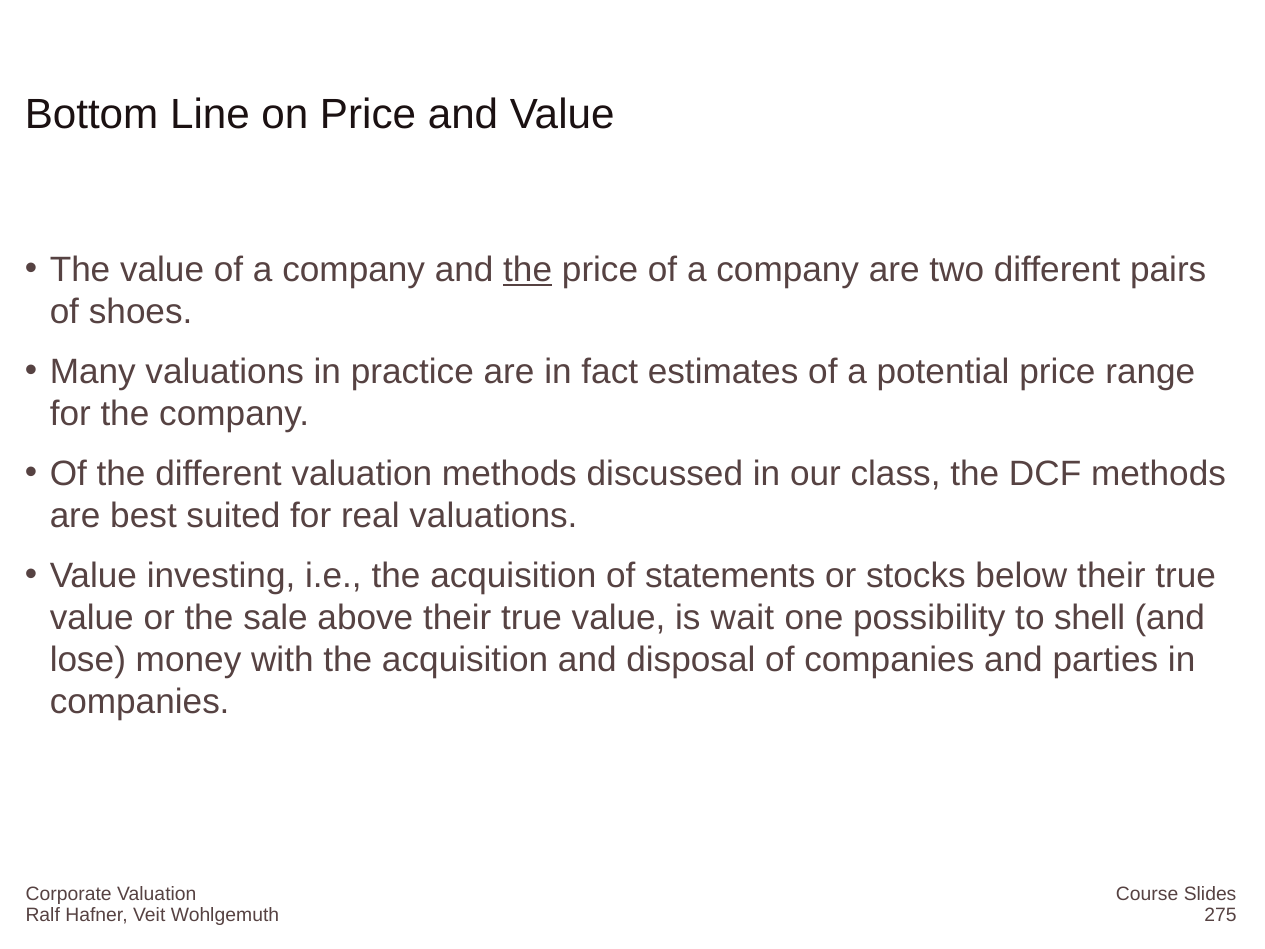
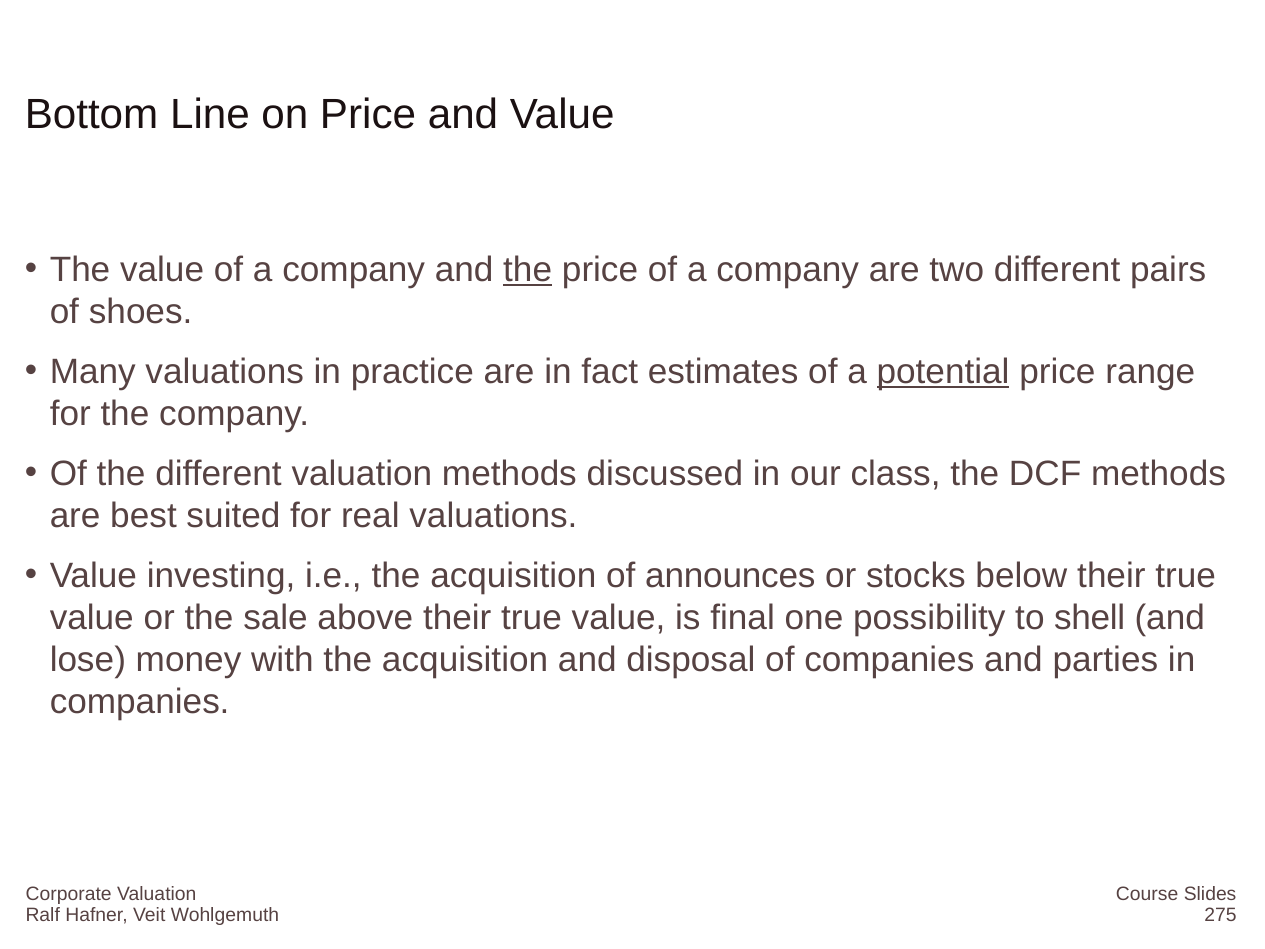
potential underline: none -> present (943, 372)
statements: statements -> announces (730, 575)
wait: wait -> final (743, 618)
